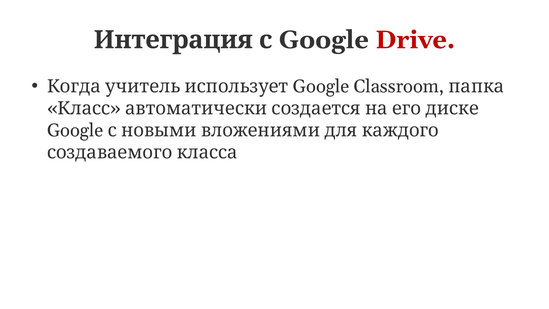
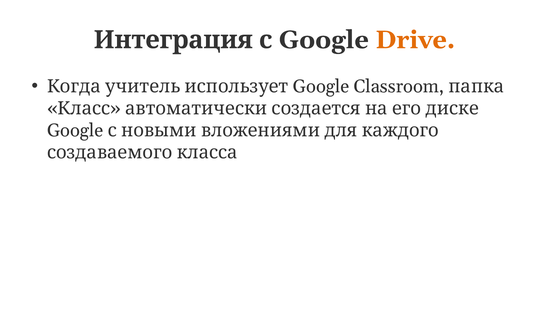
Drive colour: red -> orange (415, 40)
